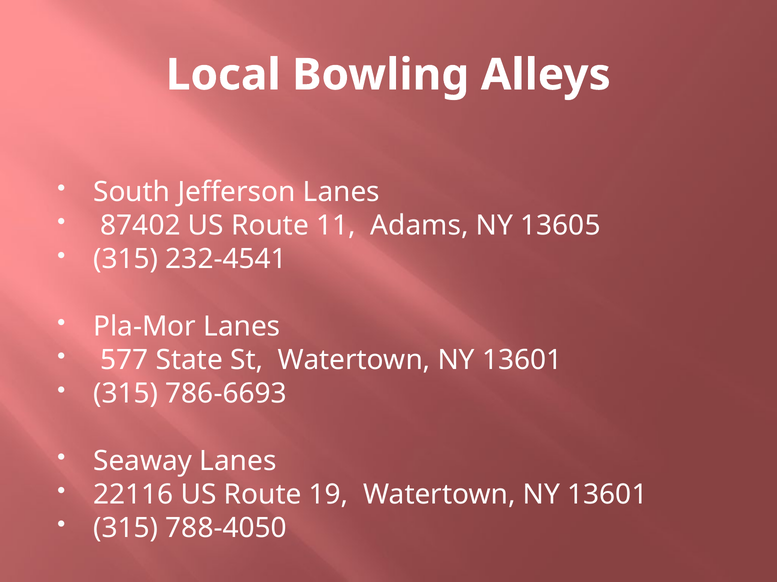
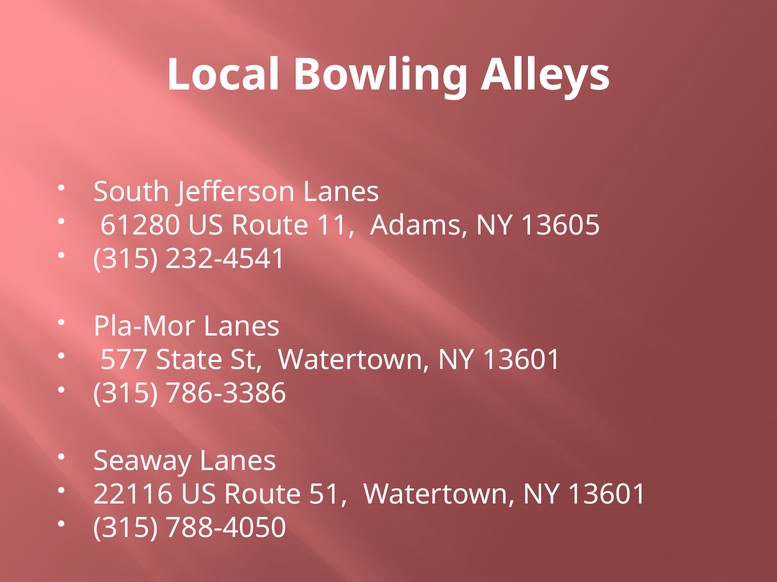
87402: 87402 -> 61280 (140, 226)
786-6693: 786-6693 -> 786-3386 (226, 394)
19: 19 -> 51 (329, 495)
